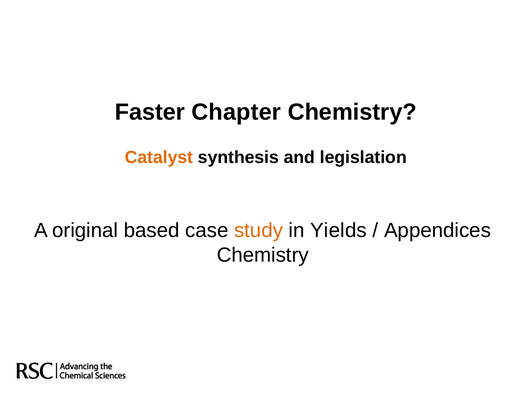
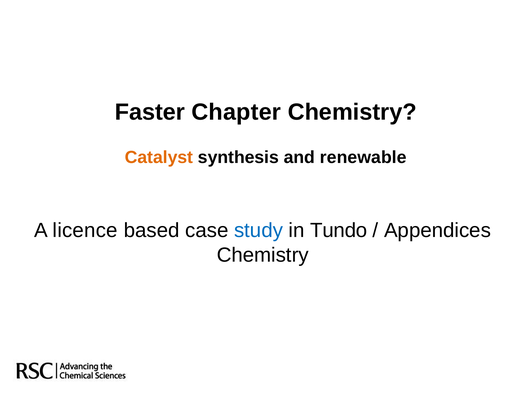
legislation: legislation -> renewable (363, 157)
original: original -> licence (85, 231)
study colour: orange -> blue (259, 231)
Yields: Yields -> Tundo (339, 231)
